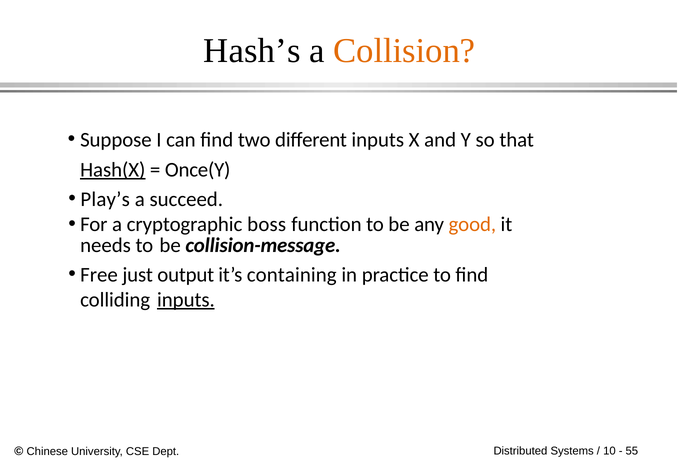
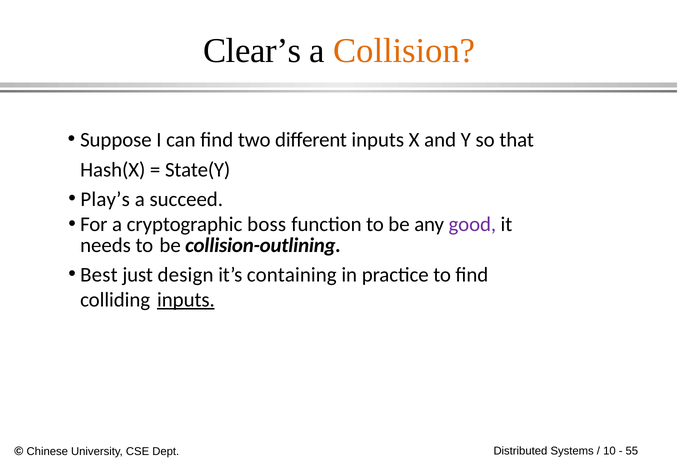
Hash’s: Hash’s -> Clear’s (252, 50)
Hash(X underline: present -> none (113, 170)
Once(Y: Once(Y -> State(Y (198, 170)
good colour: orange -> purple (472, 224)
collision-message: collision-message -> collision-outlining (263, 245)
Free: Free -> Best (99, 274)
output: output -> design (186, 274)
